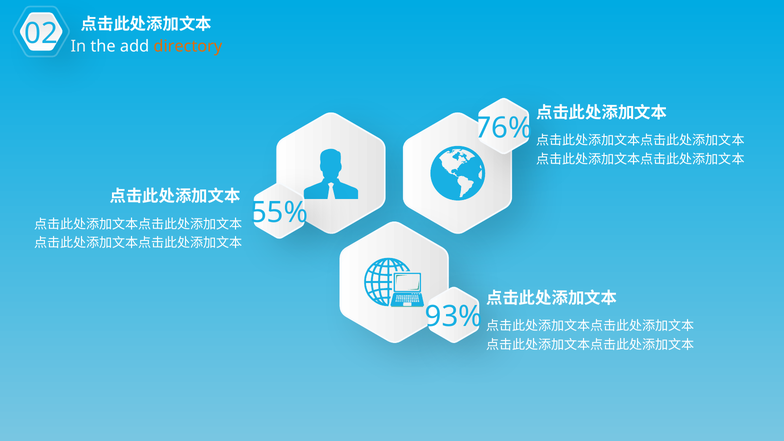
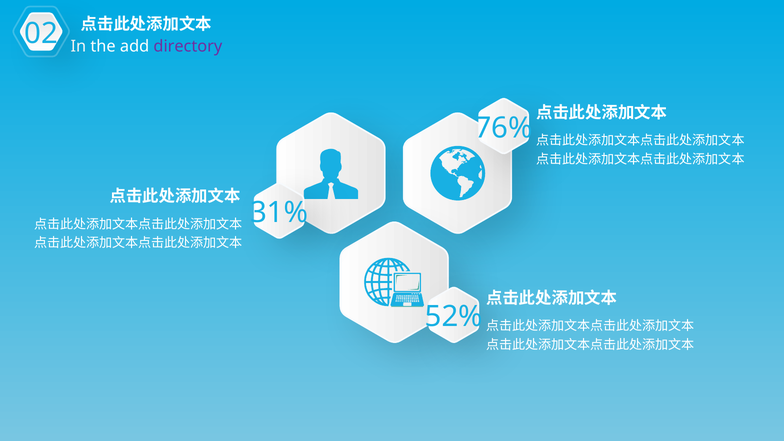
directory colour: orange -> purple (188, 46)
55%: 55% -> 31% (279, 212)
93%: 93% -> 52% (454, 317)
